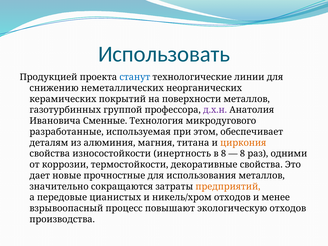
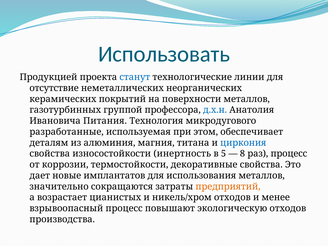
снижению: снижению -> отсутствие (54, 88)
д.х.н colour: purple -> blue (215, 110)
Сменные: Сменные -> Питания (105, 121)
циркония colour: orange -> blue (243, 143)
в 8: 8 -> 5 (224, 154)
раз одними: одними -> процесс (289, 154)
прочностные: прочностные -> имплантатов (114, 176)
передовые: передовые -> возрастает (62, 197)
